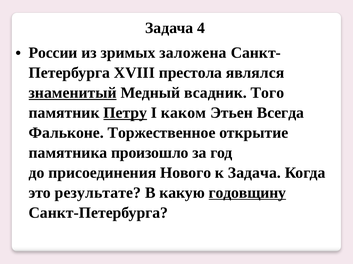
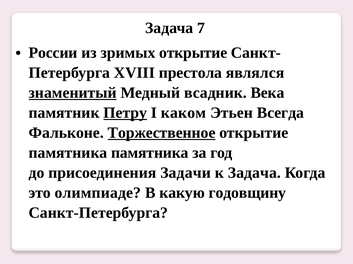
4: 4 -> 7 (201, 28)
зримых заложена: заложена -> открытие (193, 53)
Того: Того -> Века (268, 93)
Торжественное underline: none -> present (162, 133)
памятника произошло: произошло -> памятника (150, 153)
Нового: Нового -> Задачи (186, 173)
результате: результате -> олимпиаде (98, 193)
годовщину underline: present -> none (247, 193)
